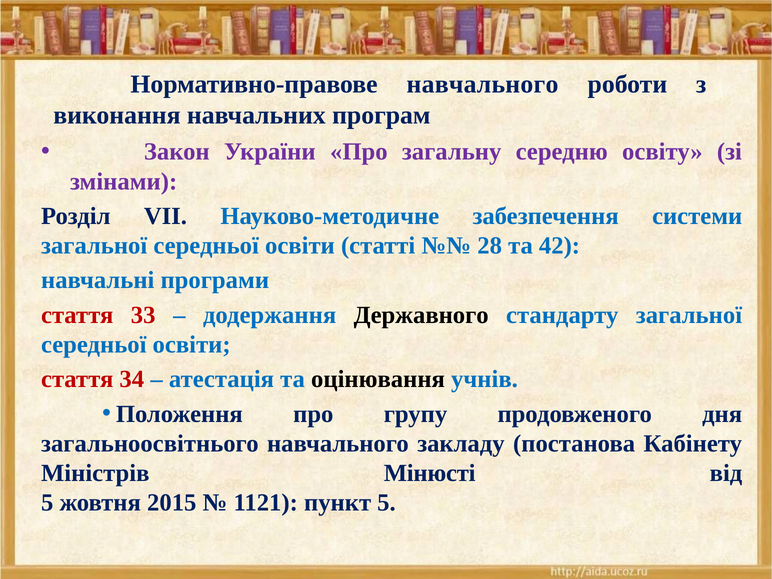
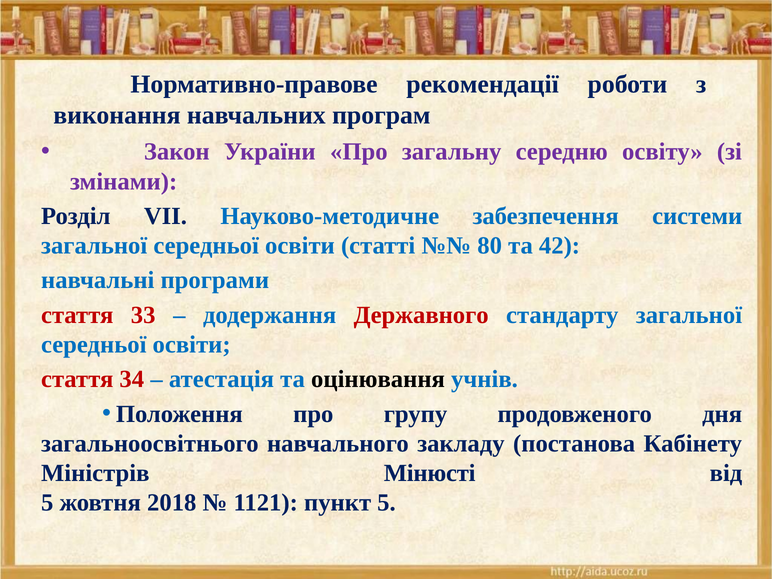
Нормативно-правове навчального: навчального -> рекомендації (483, 84)
28: 28 -> 80 (490, 246)
Державного colour: black -> red (421, 315)
2015: 2015 -> 2018 (172, 503)
